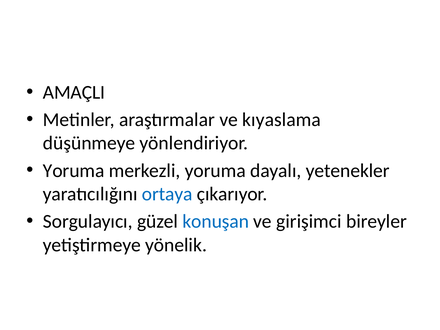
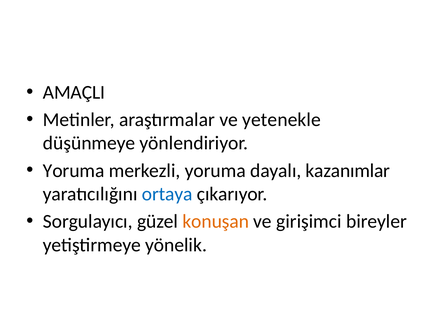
kıyaslama: kıyaslama -> yetenekle (282, 120)
yetenekler: yetenekler -> kazanımlar (348, 171)
konuşan colour: blue -> orange (216, 221)
